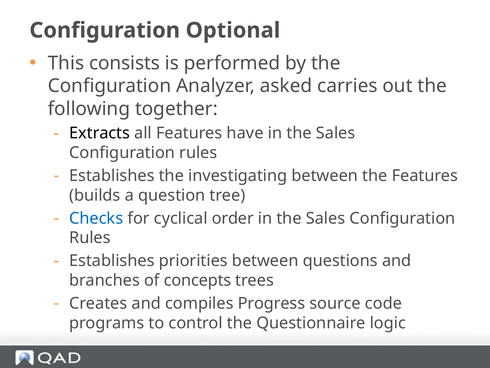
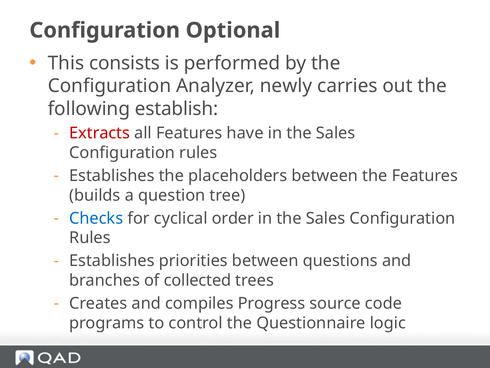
asked: asked -> newly (286, 86)
together: together -> establish (177, 109)
Extracts colour: black -> red (100, 133)
investigating: investigating -> placeholders (238, 176)
concepts: concepts -> collected (198, 280)
